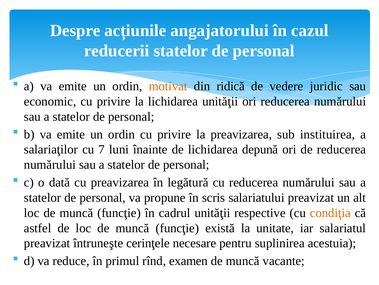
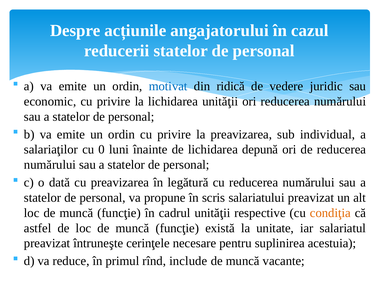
motivat colour: orange -> blue (168, 86)
instituirea: instituirea -> individual (328, 134)
7: 7 -> 0 (102, 149)
examen: examen -> include (188, 260)
